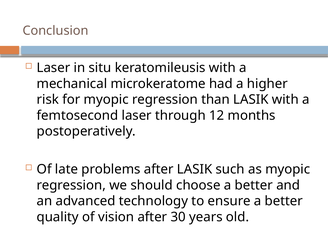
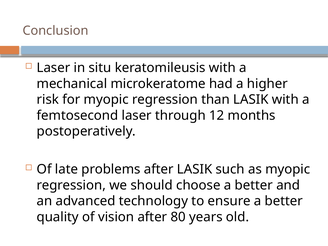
30: 30 -> 80 (178, 217)
